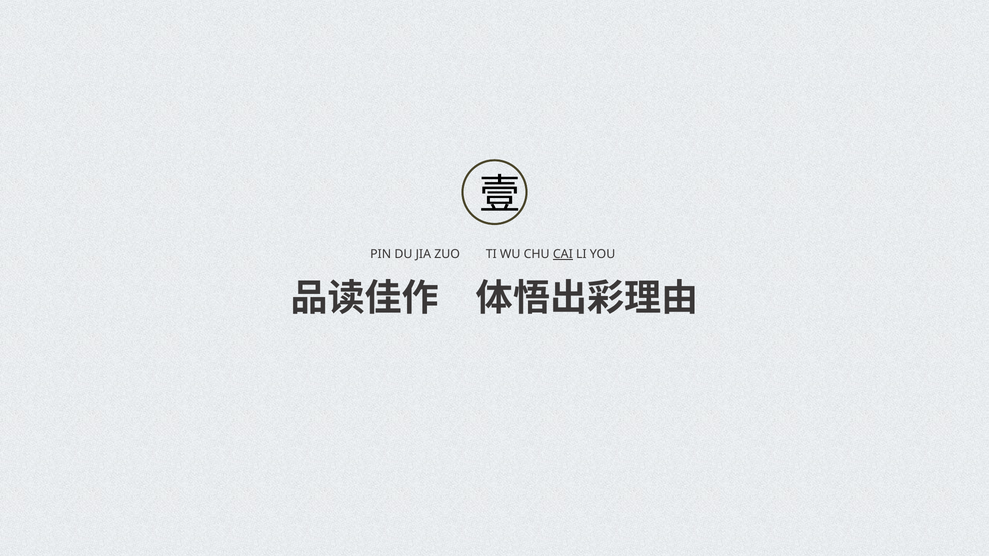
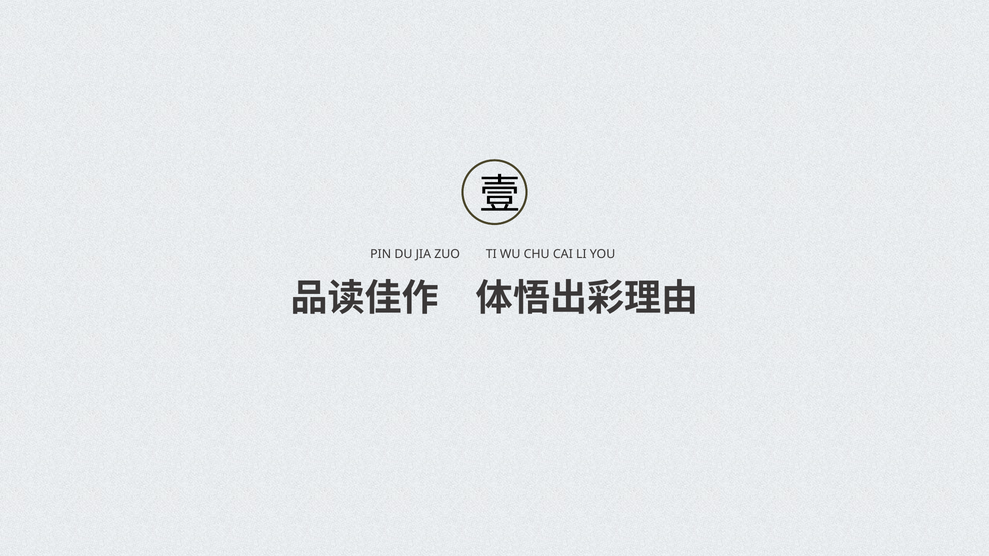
CAI underline: present -> none (563, 254)
